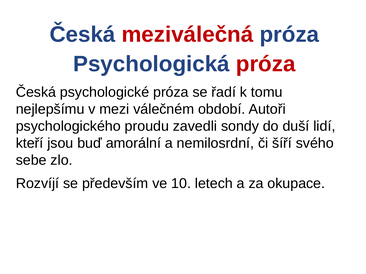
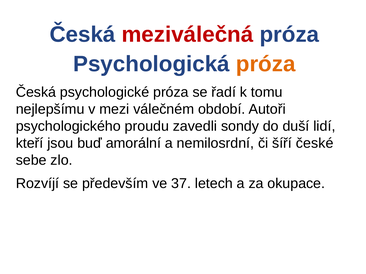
próza colour: red -> orange (266, 64)
svého: svého -> české (315, 144)
10: 10 -> 37 (181, 184)
